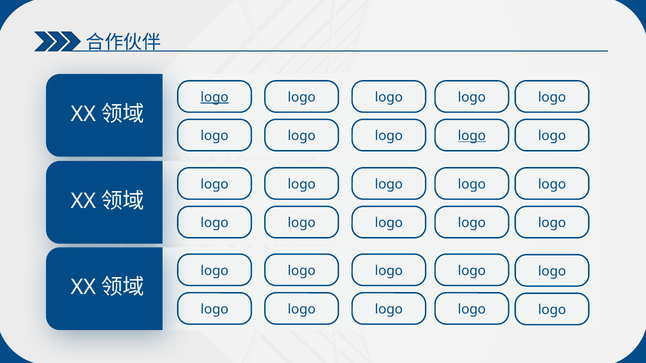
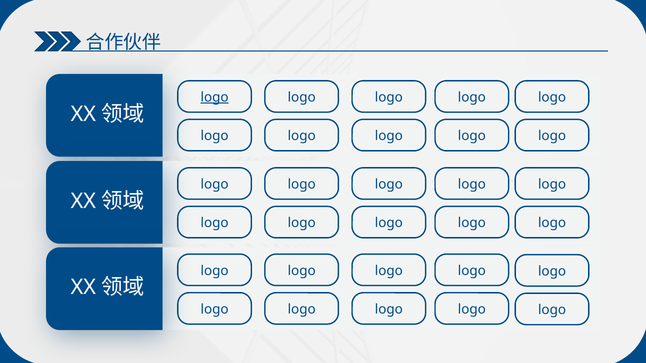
logo underline: present -> none (472, 136)
